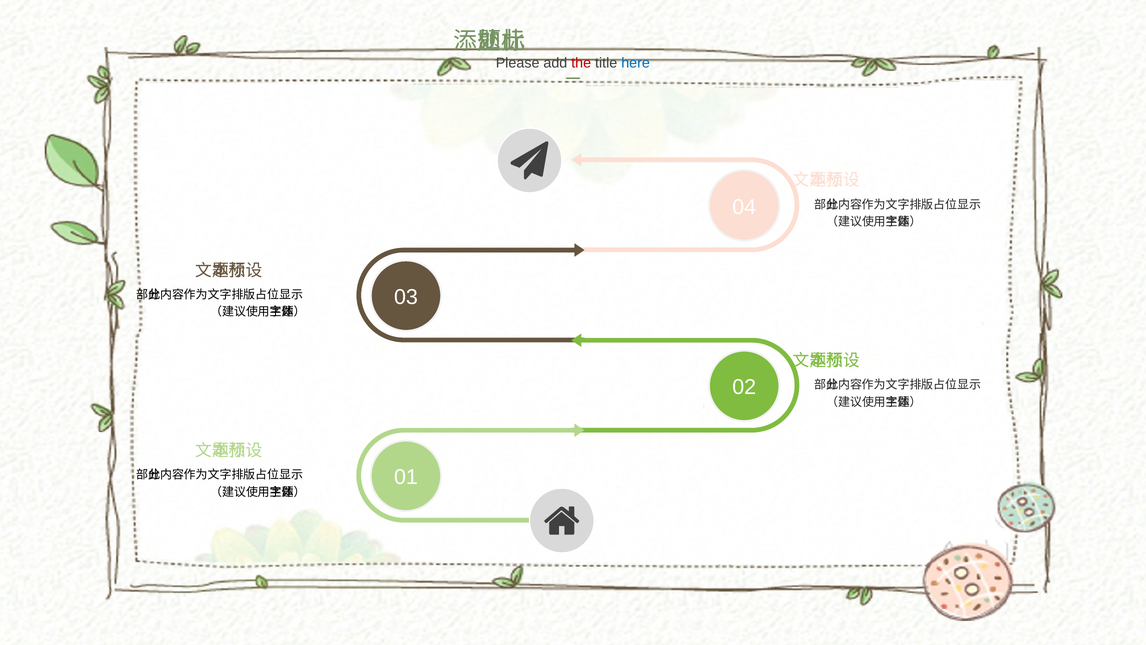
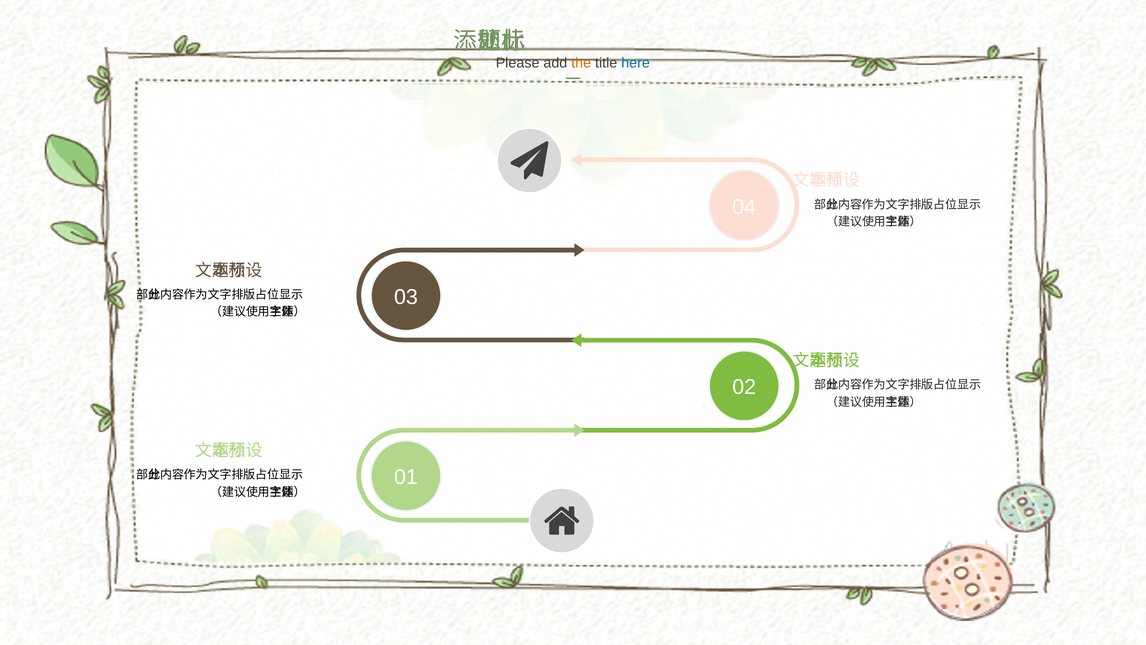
the colour: red -> orange (581, 63)
